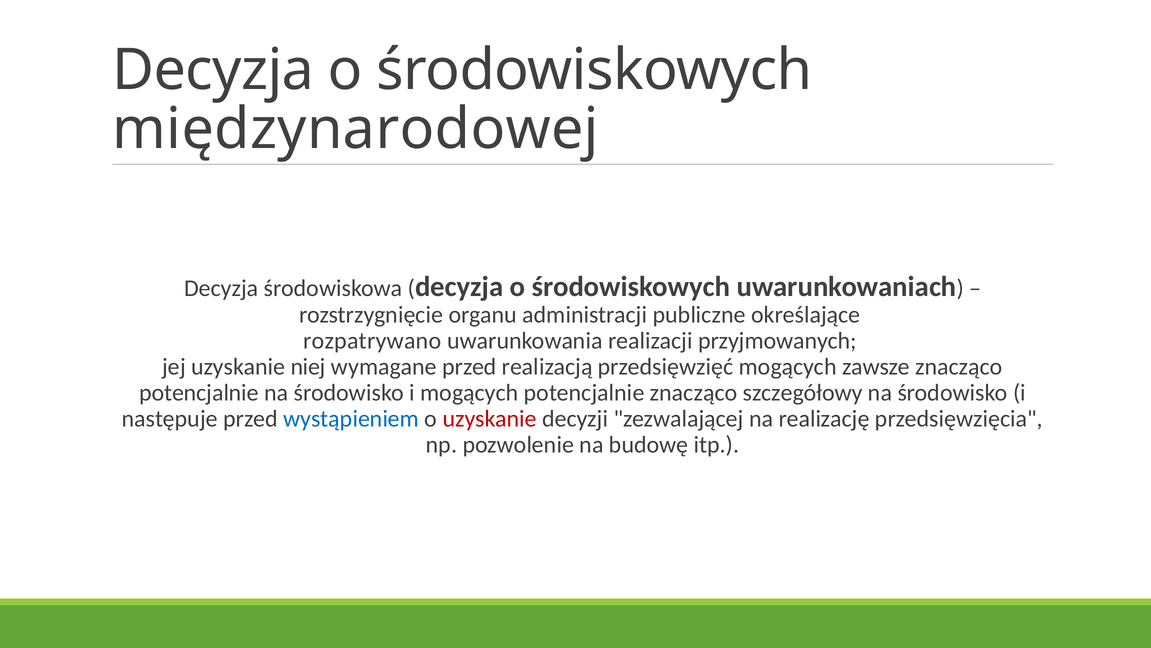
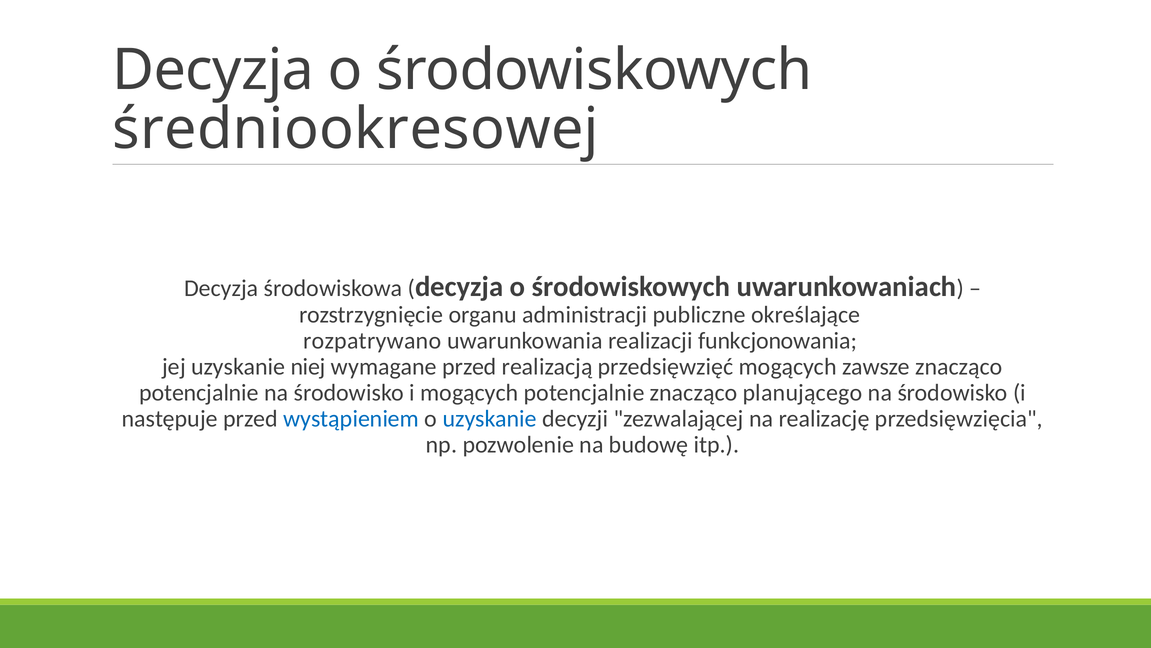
międzynarodowej: międzynarodowej -> średniookresowej (356, 129)
przyjmowanych: przyjmowanych -> funkcjonowania (777, 341)
szczegółowy: szczegółowy -> planującego (803, 392)
uzyskanie colour: red -> blue (490, 418)
